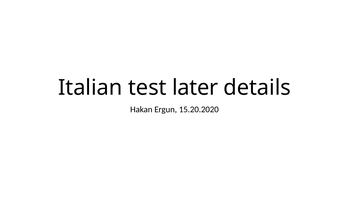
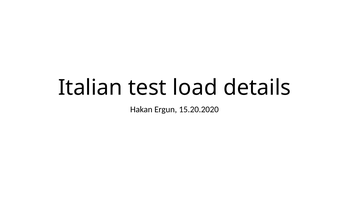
later: later -> load (195, 87)
